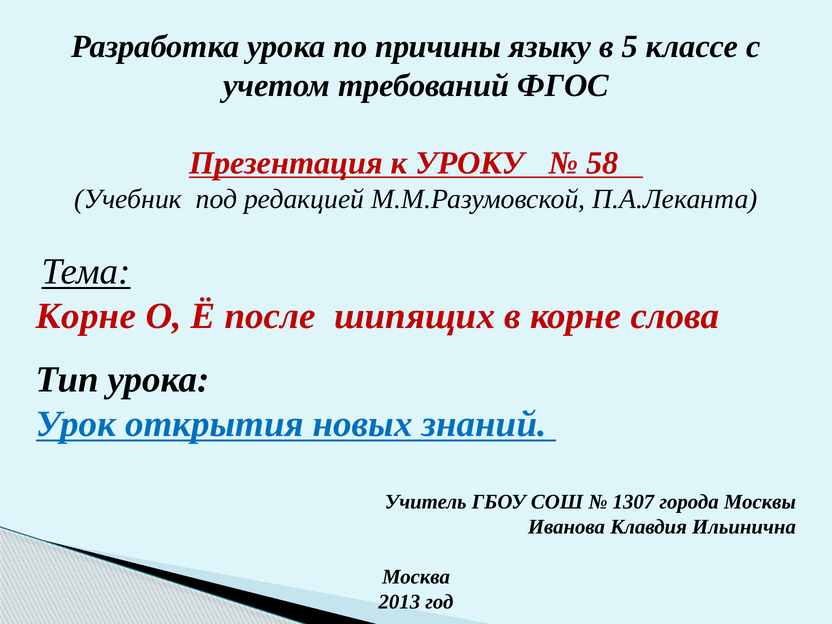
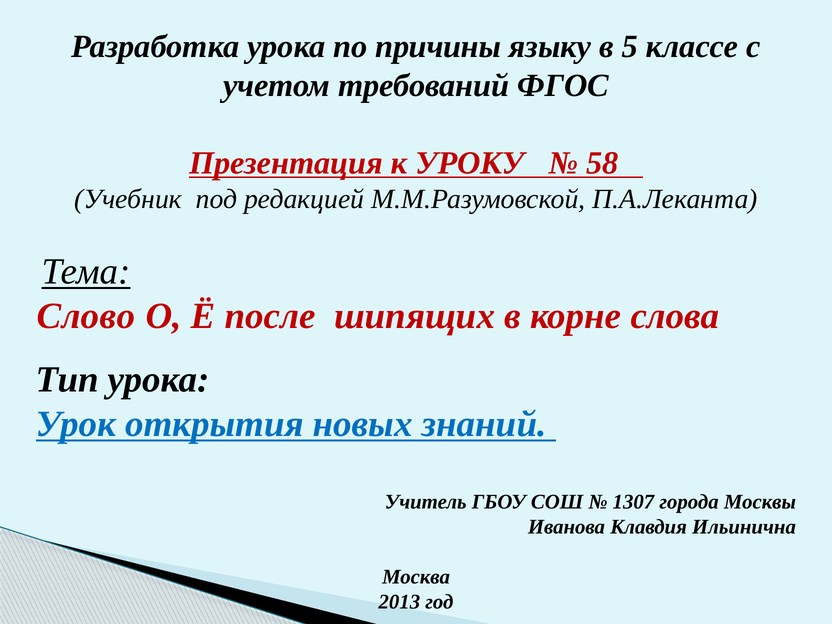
Корне: Корне -> Слово (86, 316)
